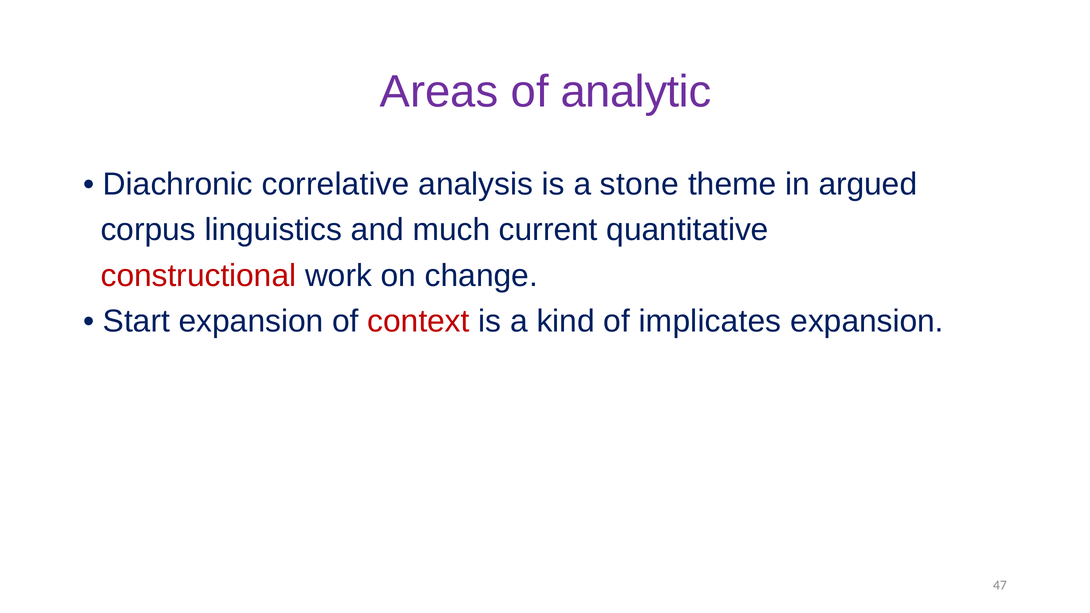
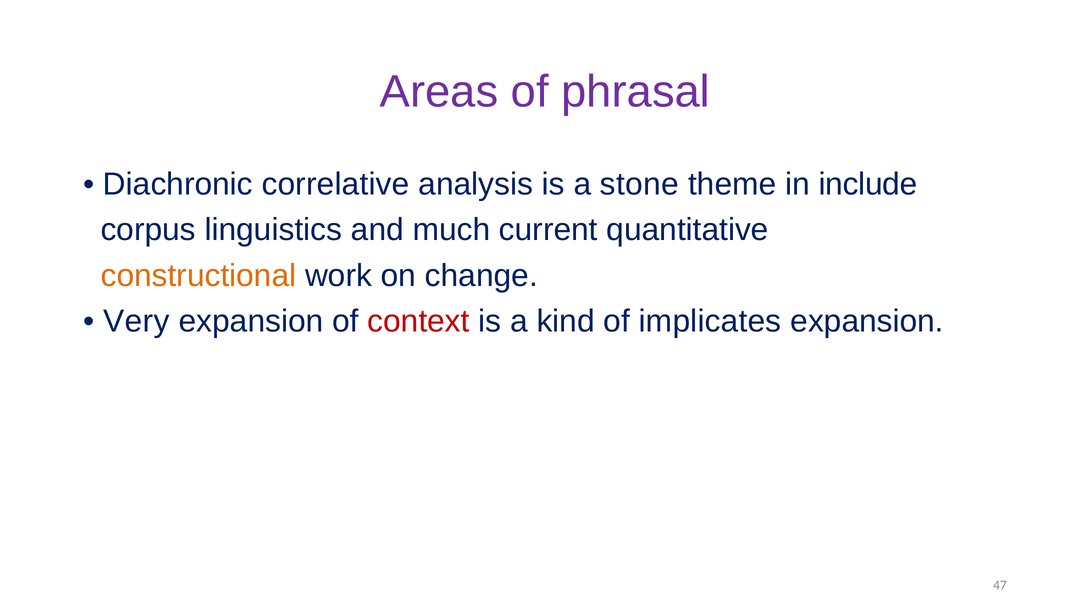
analytic: analytic -> phrasal (636, 92)
argued: argued -> include (868, 184)
constructional colour: red -> orange (198, 276)
Start: Start -> Very (136, 321)
